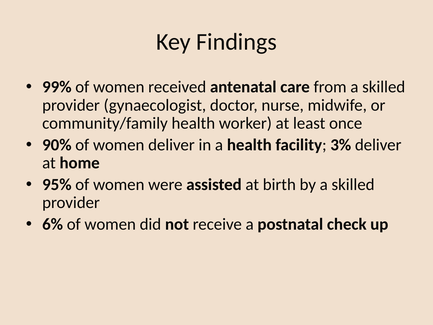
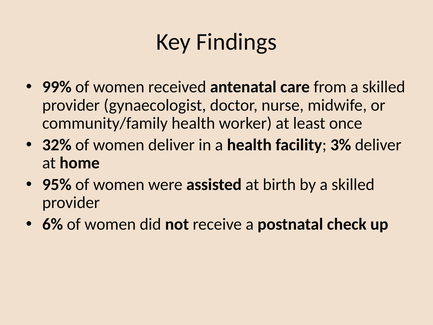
90%: 90% -> 32% (57, 145)
